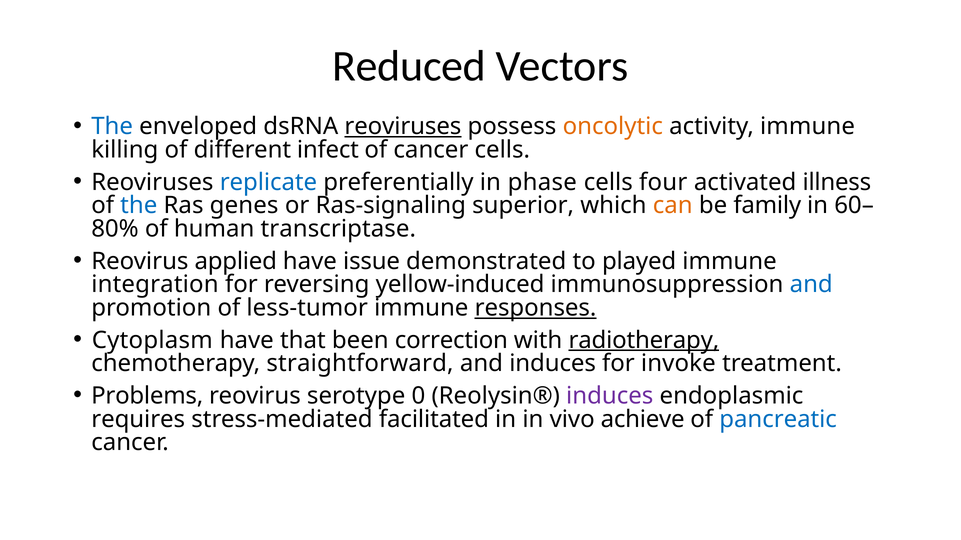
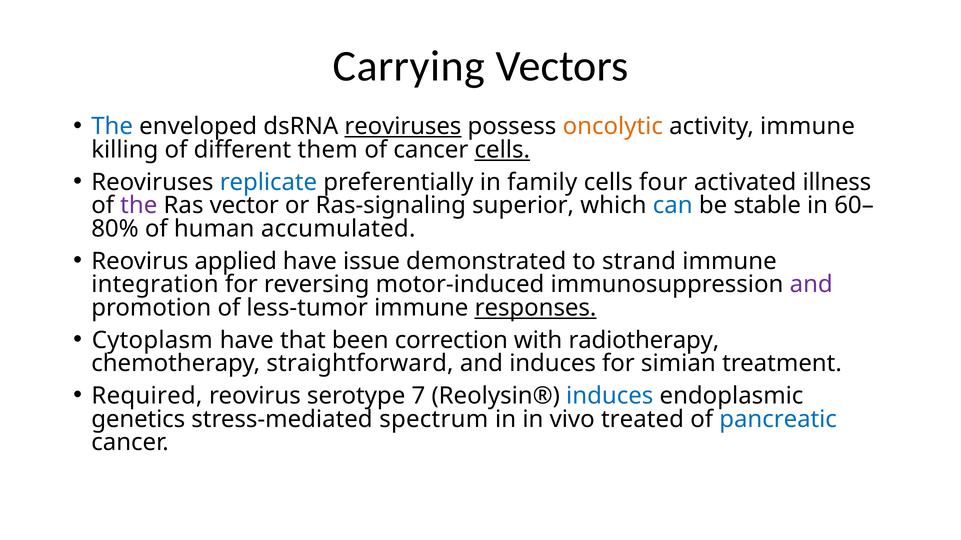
Reduced: Reduced -> Carrying (409, 66)
infect: infect -> them (328, 150)
cells underline: none -> present (502, 150)
phase: phase -> family (542, 182)
the colour: blue -> purple (139, 206)
genes: genes -> vector (244, 206)
can colour: orange -> blue (673, 206)
family: family -> stable (767, 206)
transcriptase: transcriptase -> accumulated (338, 229)
played: played -> strand (639, 261)
yellow-induced: yellow-induced -> motor-induced (460, 285)
and colour: blue -> purple (811, 285)
radiotherapy underline: present -> none (644, 340)
invoke: invoke -> simian (678, 364)
Problems: Problems -> Required (147, 396)
0: 0 -> 7 (418, 396)
induces colour: purple -> blue (610, 396)
requires: requires -> genetics (138, 420)
facilitated: facilitated -> spectrum (434, 420)
achieve: achieve -> treated (642, 420)
